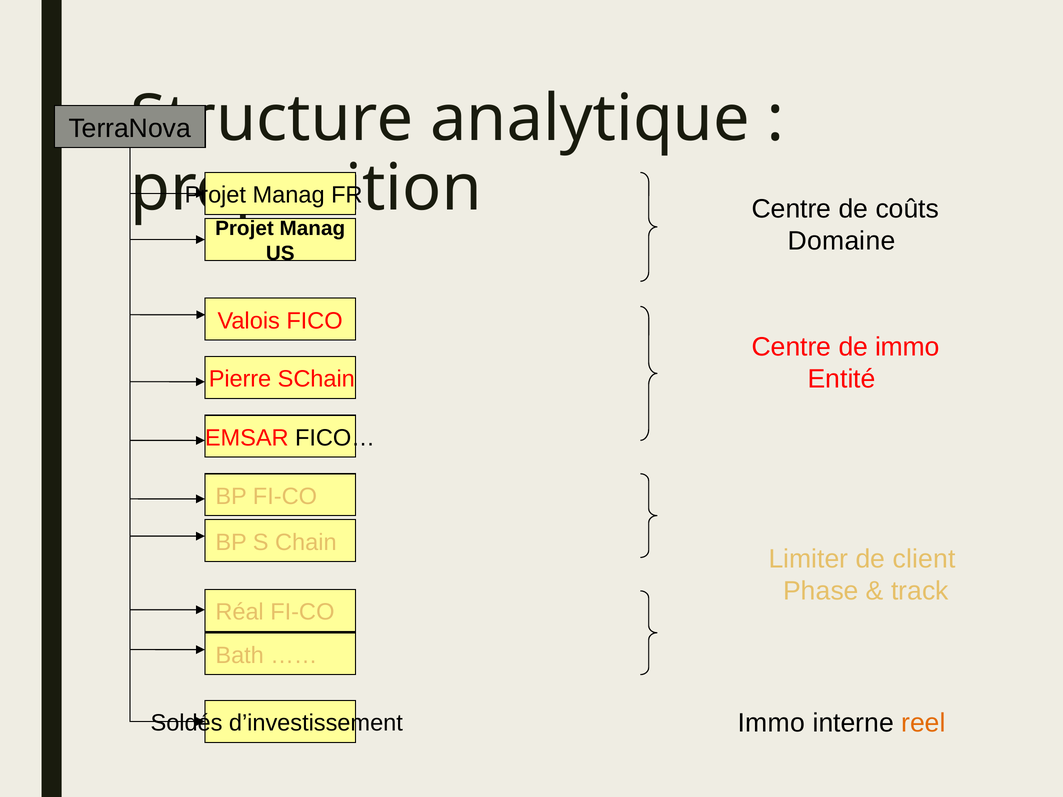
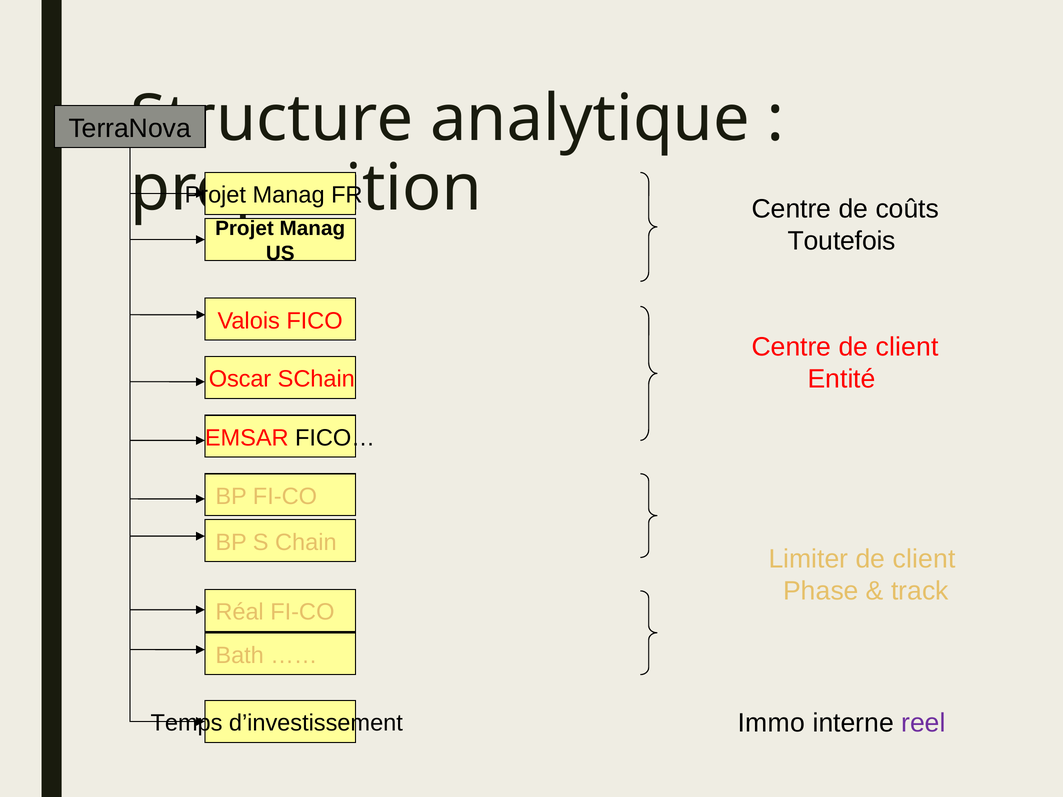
Domaine: Domaine -> Toutefois (842, 241)
Centre de immo: immo -> client (907, 347)
Pierre: Pierre -> Oscar (240, 379)
reel colour: orange -> purple (923, 723)
Soldés: Soldés -> Temps (187, 723)
